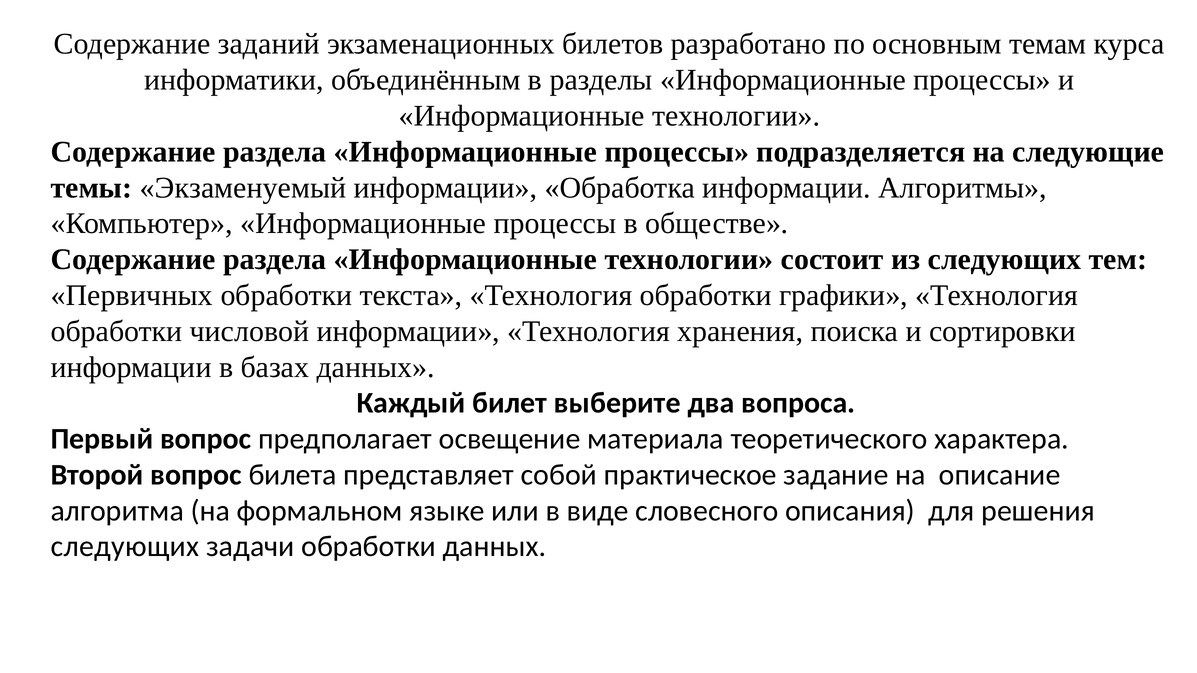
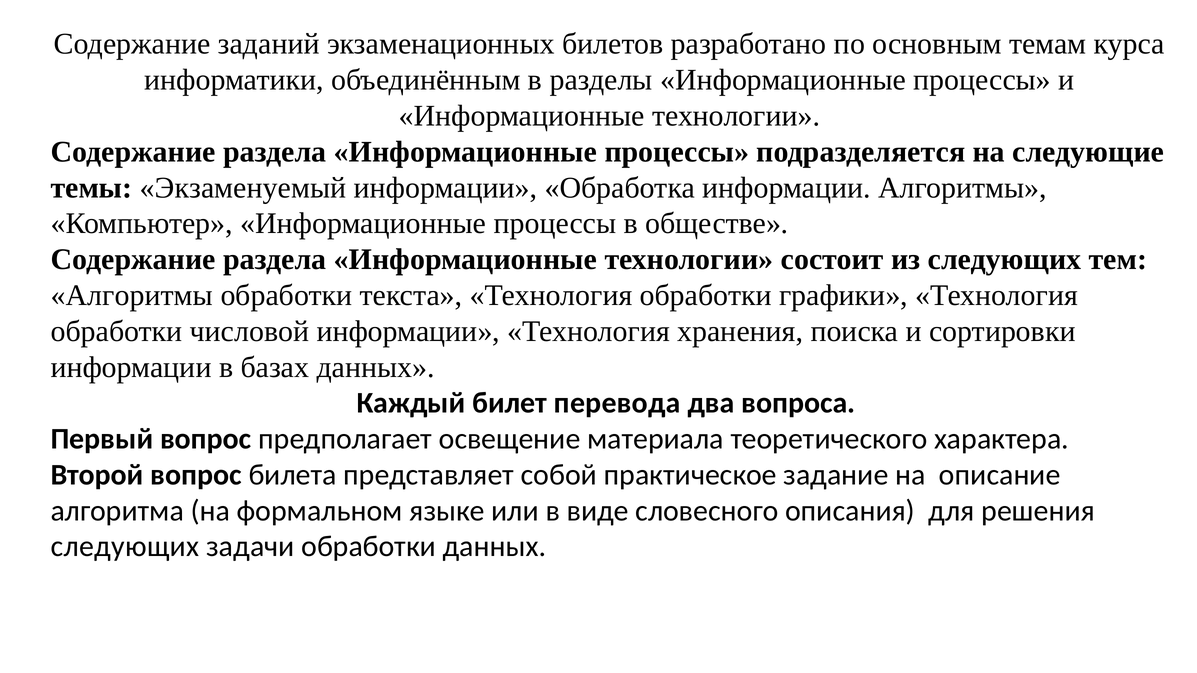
Первичных: Первичных -> Алгоритмы (132, 295)
выберите: выберите -> перевода (617, 403)
